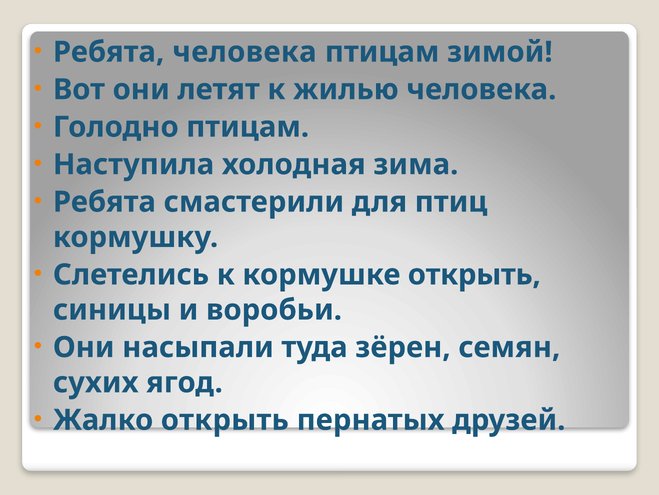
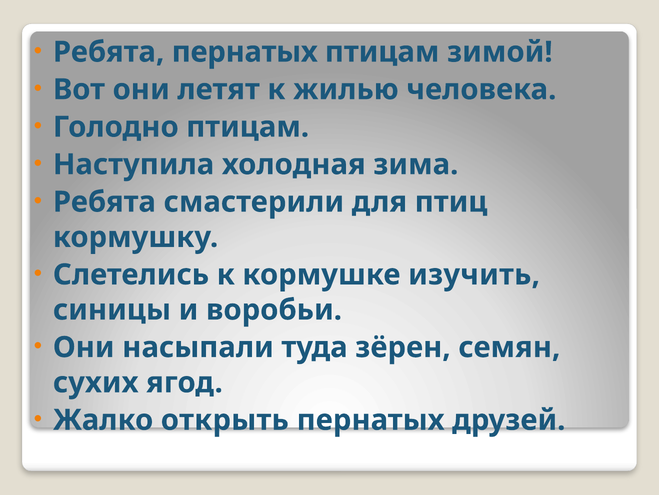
Ребята человека: человека -> пернатых (245, 52)
кормушке открыть: открыть -> изучить (474, 274)
